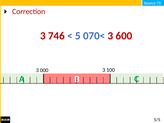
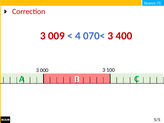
746: 746 -> 009 (56, 36)
5: 5 -> 4 (78, 36)
600: 600 -> 400 (124, 36)
